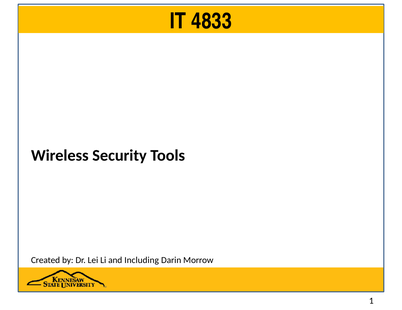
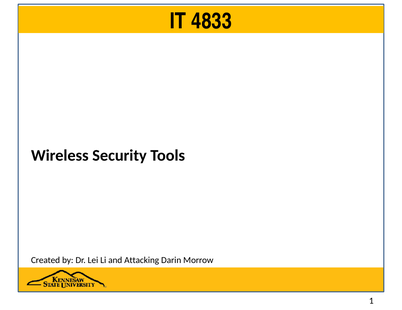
Including: Including -> Attacking (142, 261)
